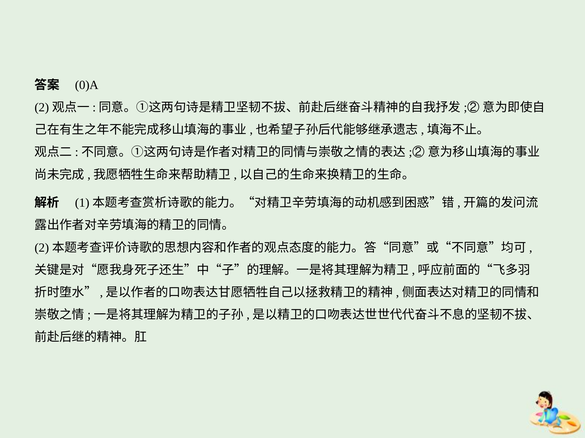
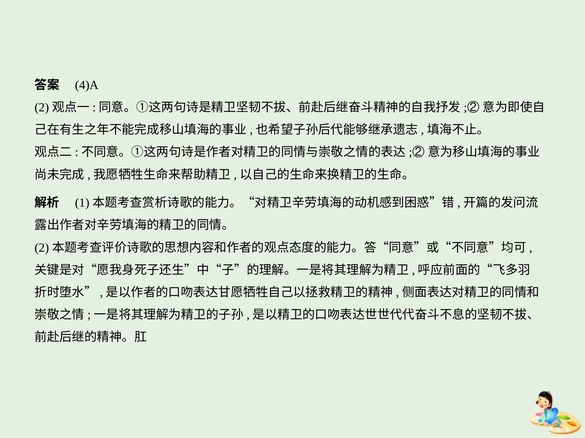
0)A: 0)A -> 4)A (87, 85)
